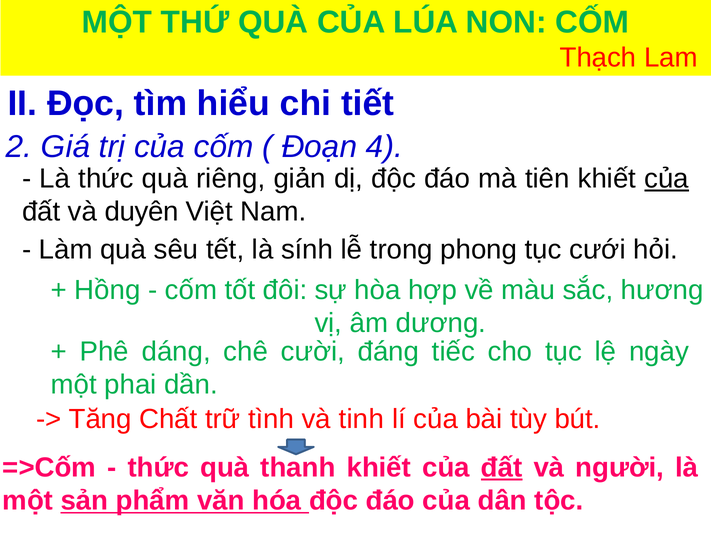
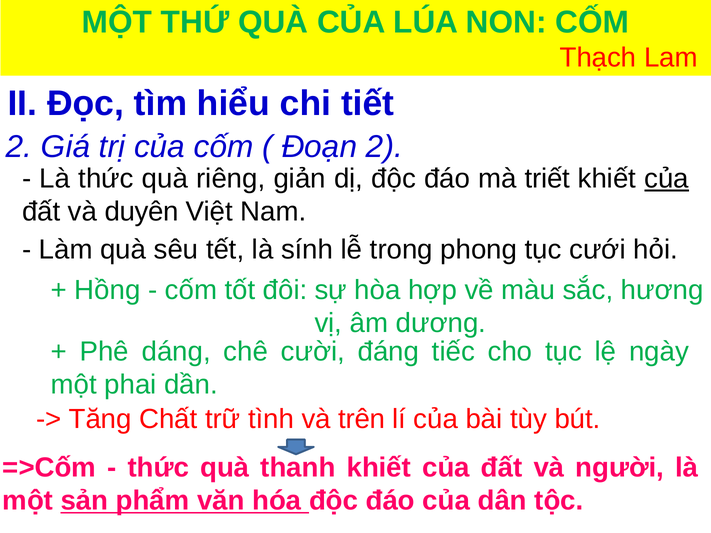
Đoạn 4: 4 -> 2 (384, 147)
tiên: tiên -> triết (547, 179)
tinh: tinh -> trên (362, 419)
đất underline: present -> none (502, 468)
